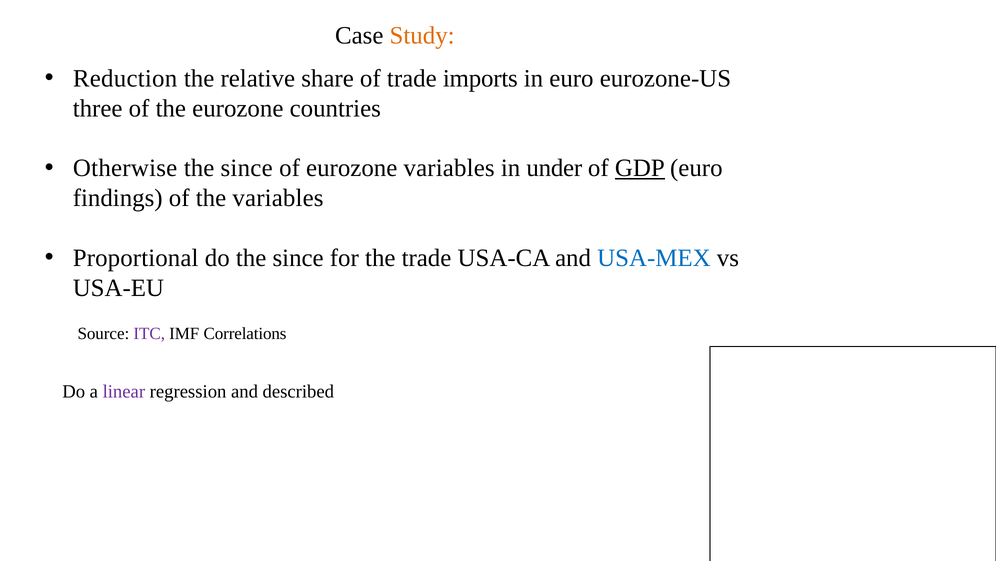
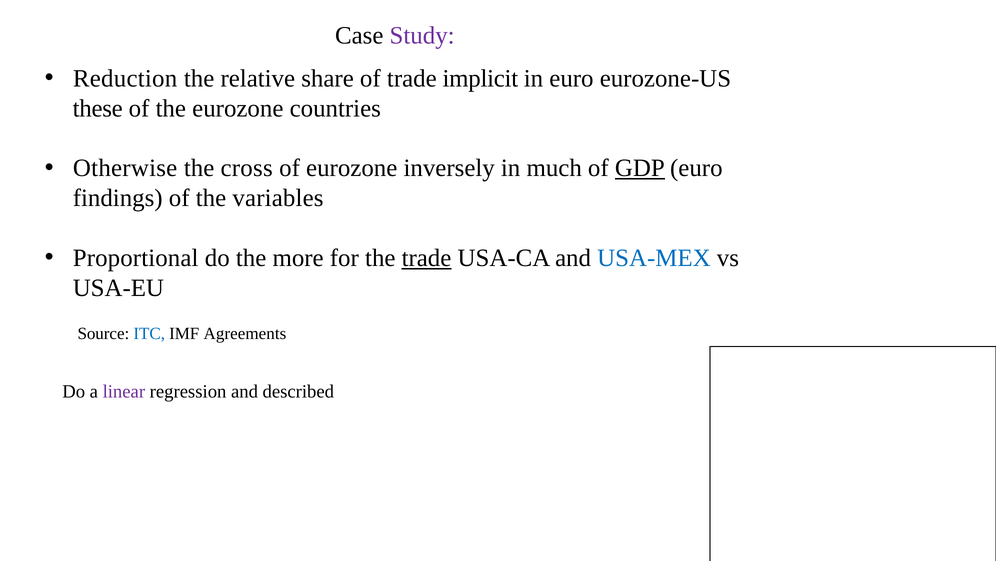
Study colour: orange -> purple (422, 35)
imports: imports -> implicit (480, 78)
three: three -> these (98, 108)
since: since -> cross (247, 168)
eurozone variables: variables -> inversely (449, 168)
under: under -> much (554, 168)
do the since: since -> more (298, 258)
trade underline: none -> present (426, 258)
ITC colour: purple -> blue (149, 333)
Correlations: Correlations -> Agreements (245, 333)
